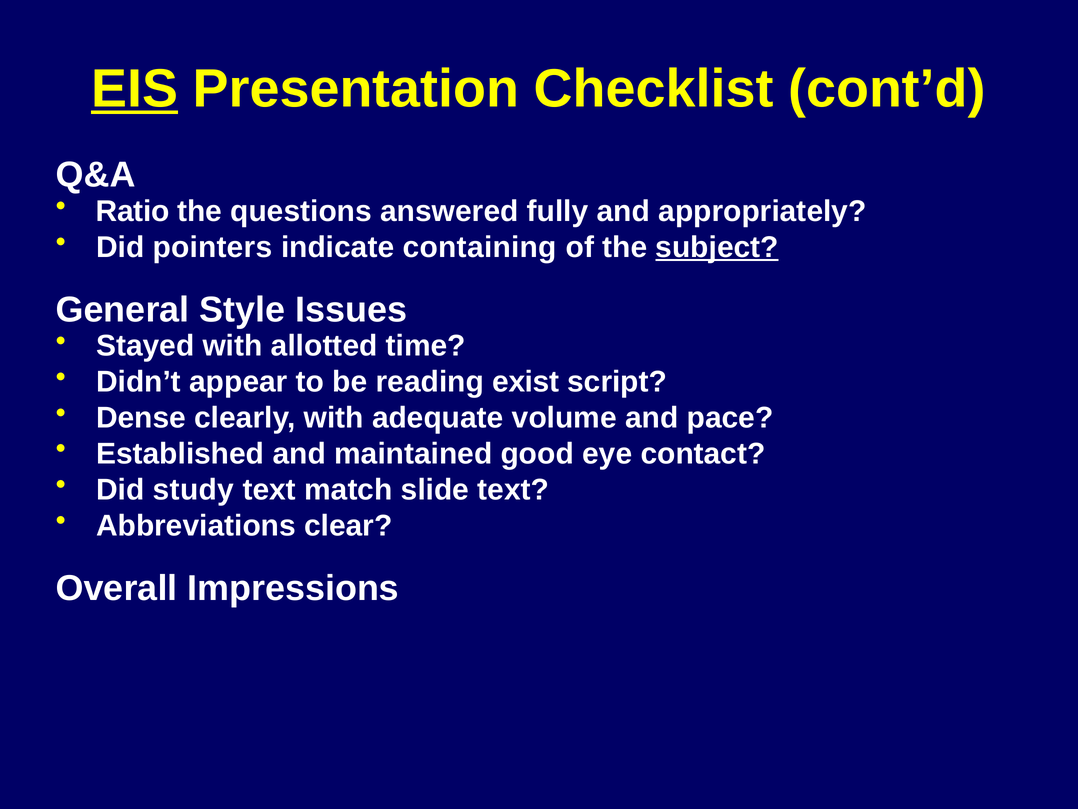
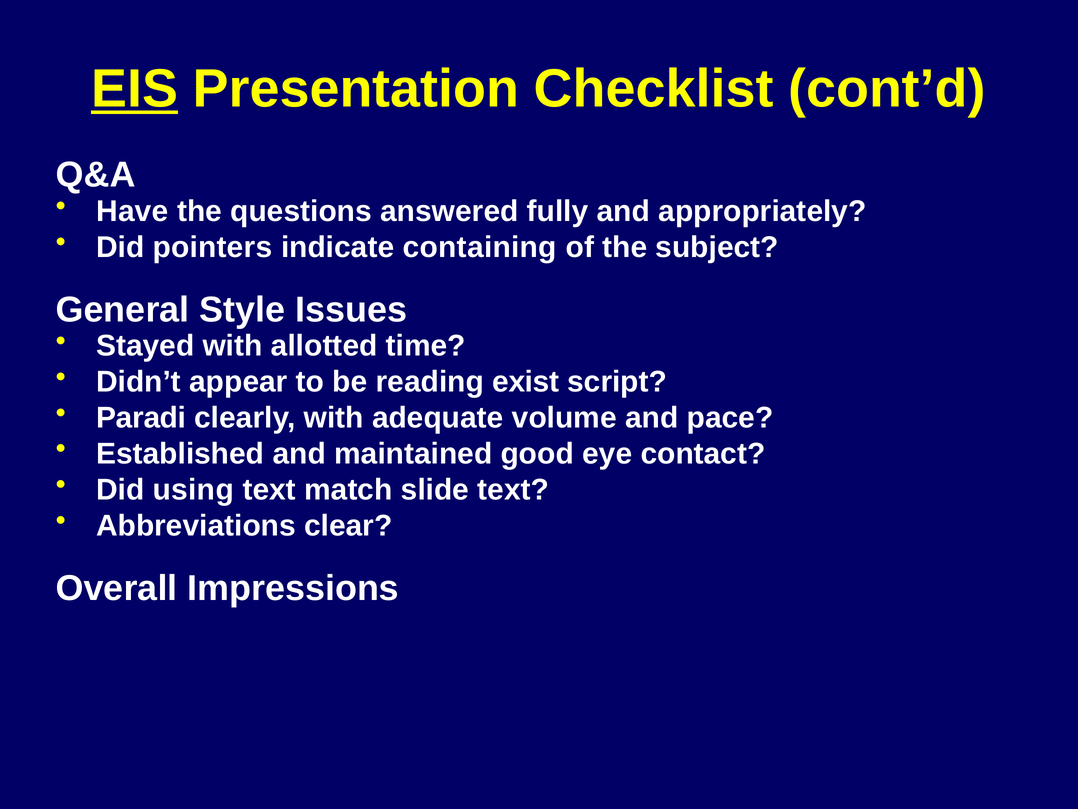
Ratio: Ratio -> Have (132, 211)
subject underline: present -> none (717, 247)
Dense: Dense -> Paradi (141, 418)
study: study -> using (193, 490)
